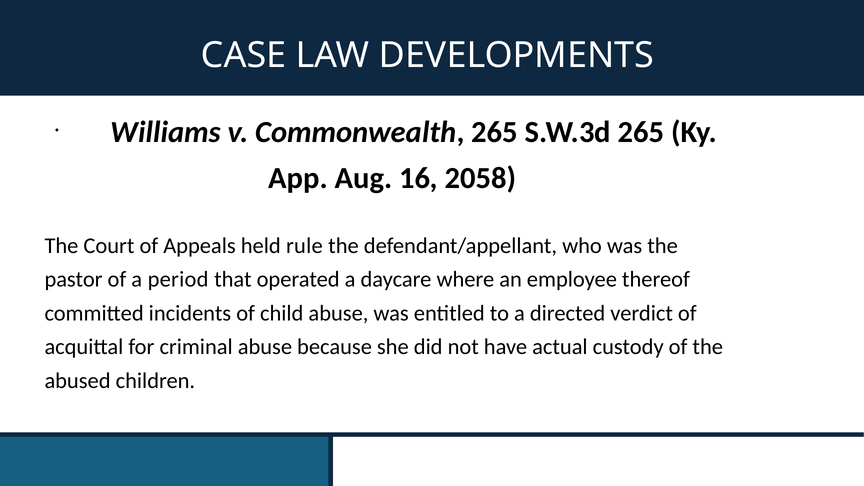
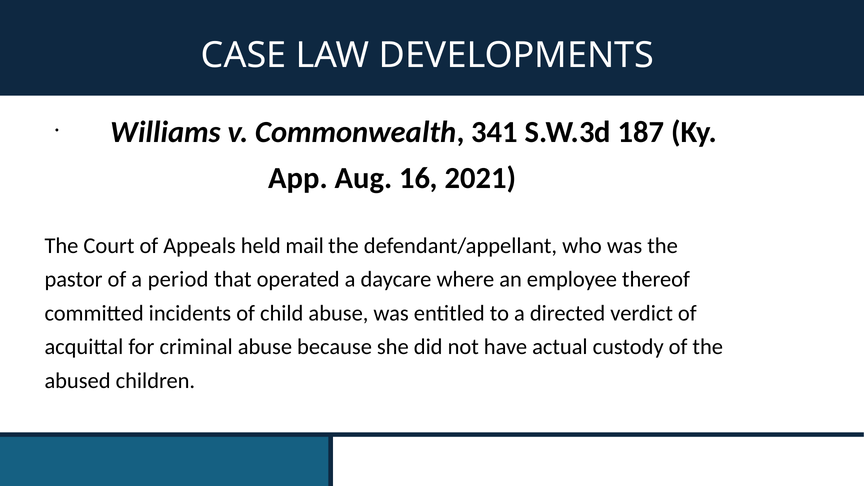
Commonwealth 265: 265 -> 341 (495, 132)
S.W.3d 265: 265 -> 187 (641, 132)
2058: 2058 -> 2021 (480, 178)
rule: rule -> mail (305, 246)
